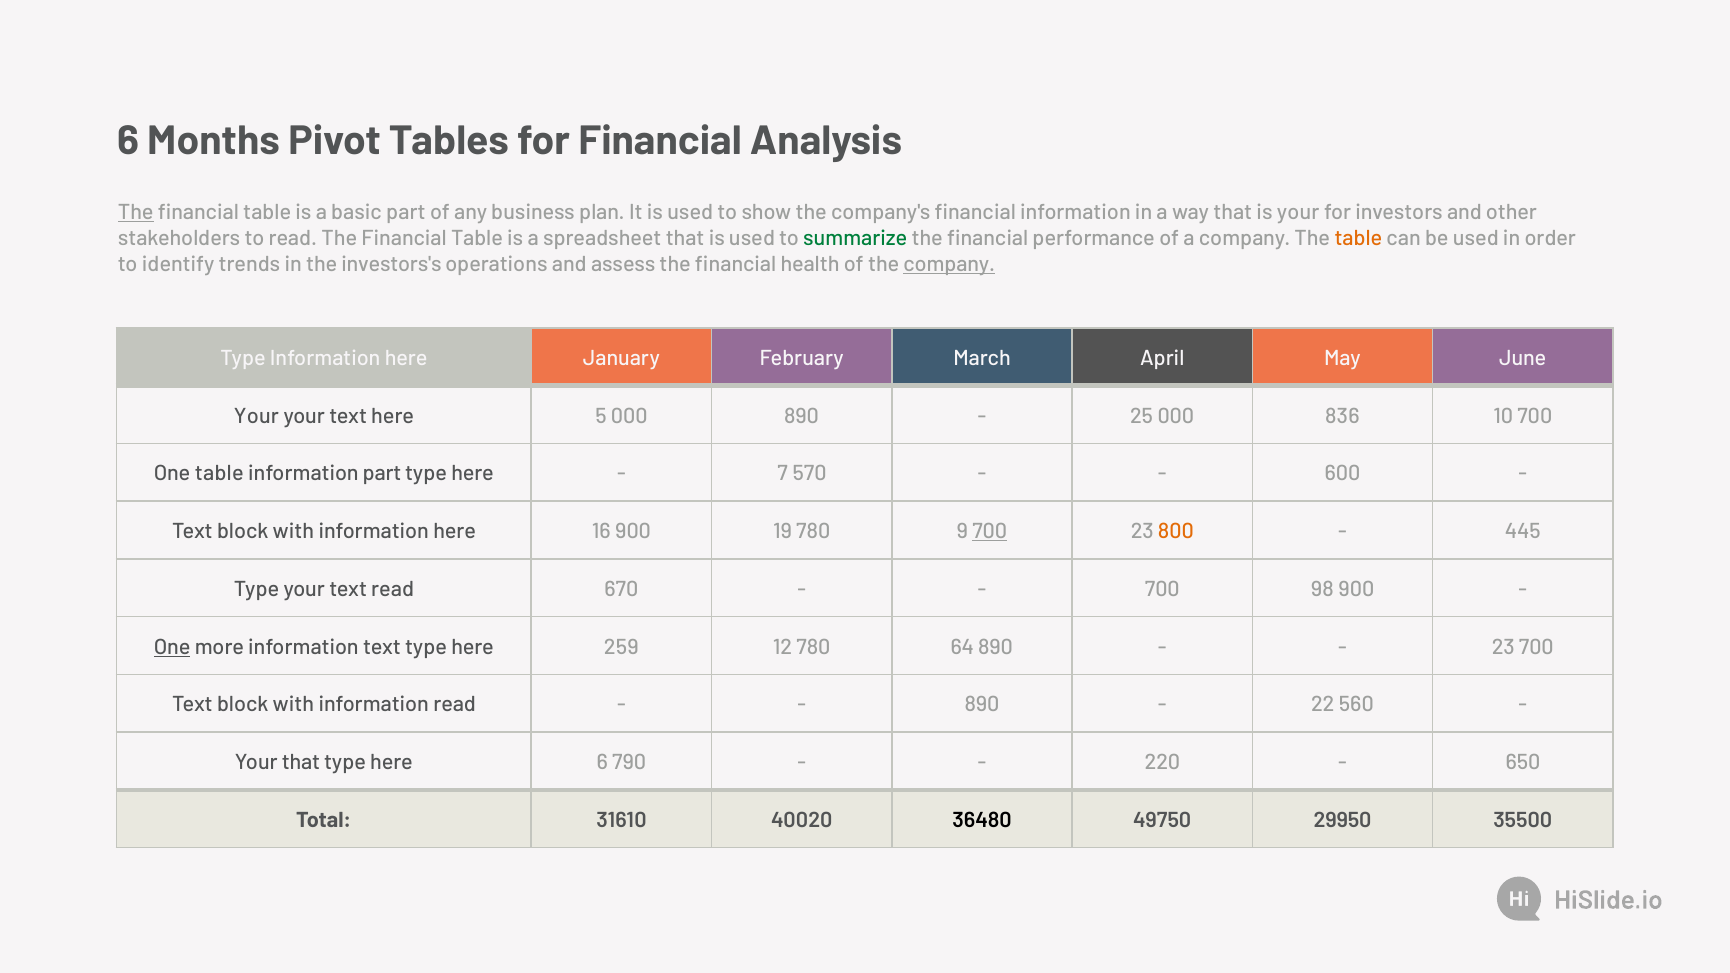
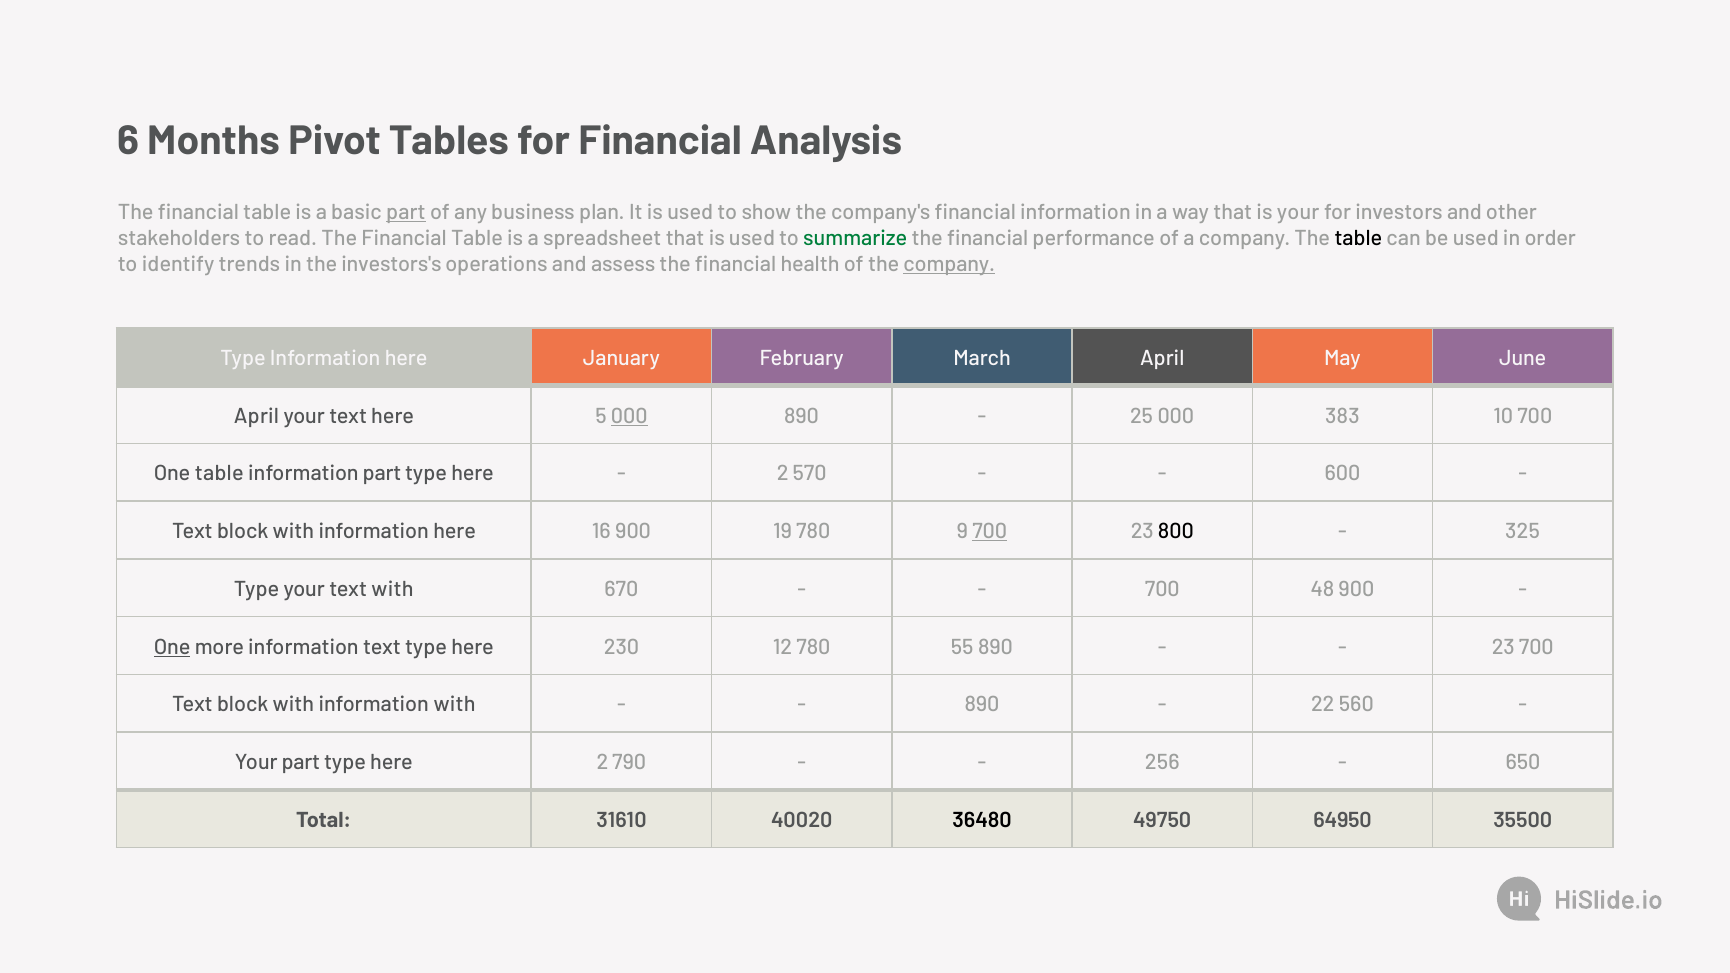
The underline: present -> none (136, 212)
part underline: none -> present (406, 212)
table colour: orange -> black (1358, 238)
Your: Your -> April (256, 416)
000 underline: none -> present (629, 416)
836: 836 -> 383 (1342, 416)
7: 7 -> 2 (783, 474)
800 colour: orange -> black (1176, 532)
445: 445 -> 325 (1523, 532)
text read: read -> with (392, 589)
98: 98 -> 48 (1322, 589)
259: 259 -> 230 (621, 647)
64: 64 -> 55 (962, 647)
information read: read -> with (455, 705)
Your that: that -> part (301, 763)
here 6: 6 -> 2 (602, 763)
220: 220 -> 256 (1162, 763)
29950: 29950 -> 64950 (1343, 820)
